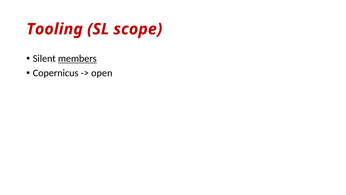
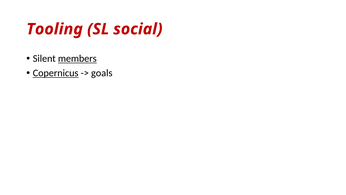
scope: scope -> social (138, 29)
Copernicus underline: none -> present (56, 73)
open: open -> goals (102, 73)
